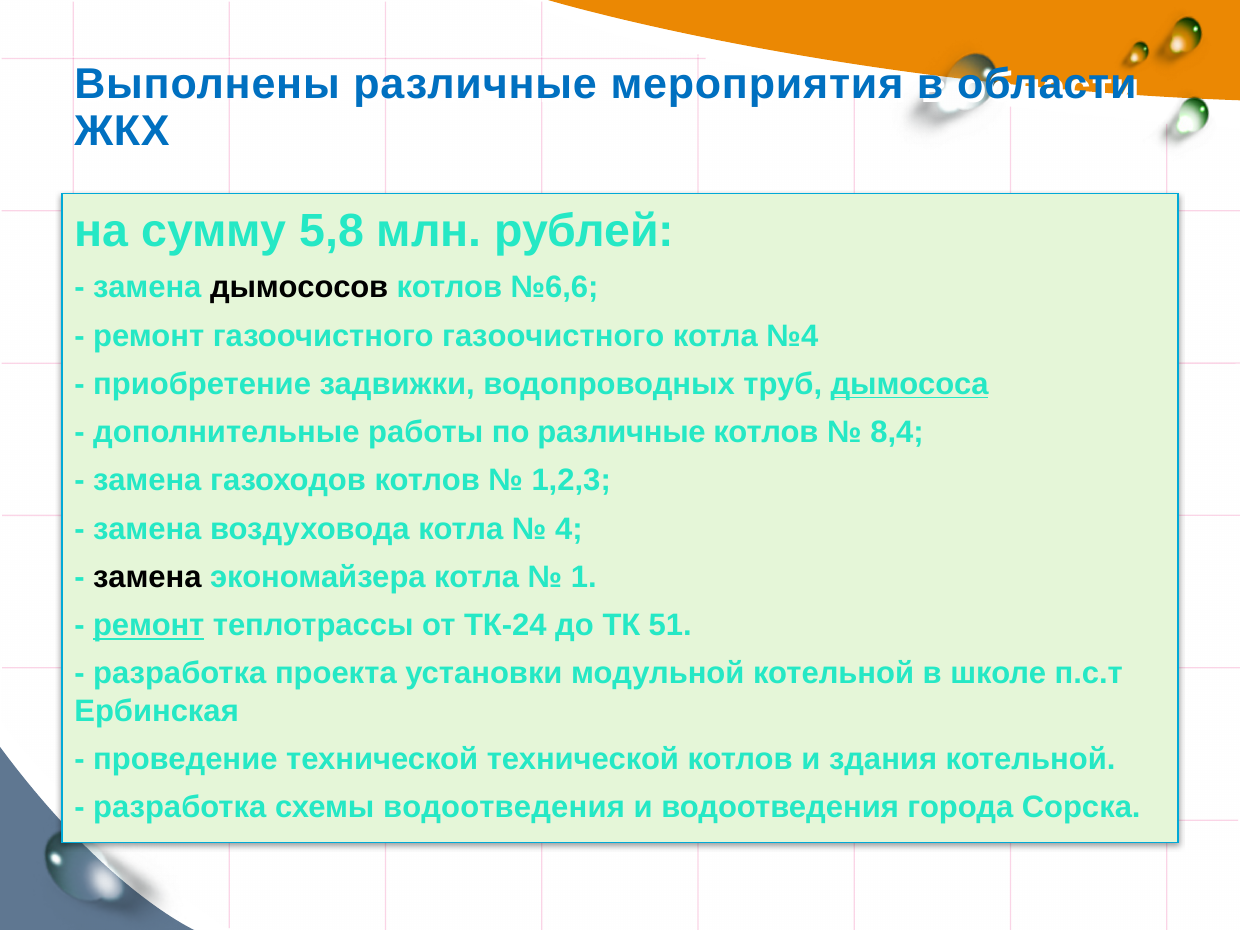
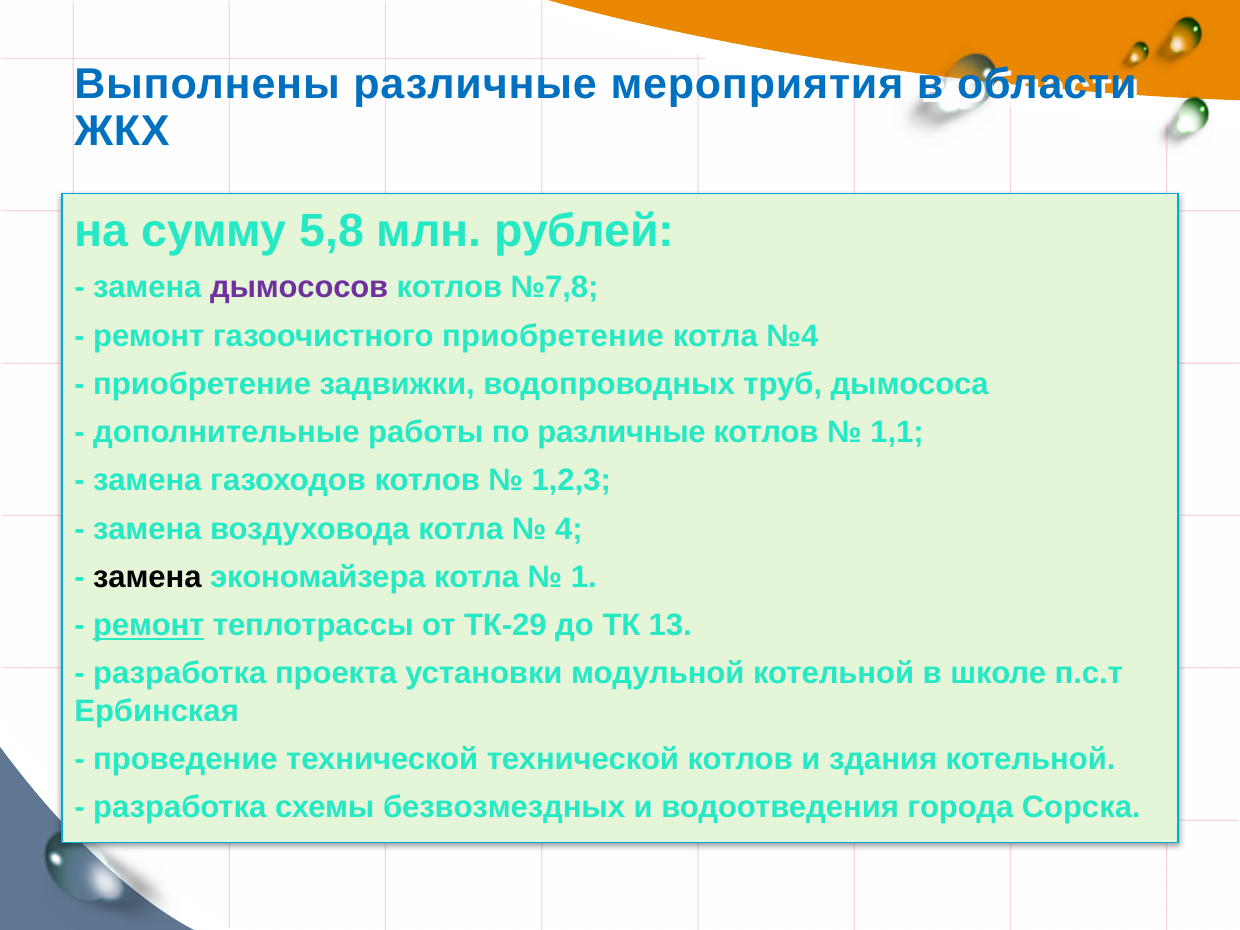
дымососов colour: black -> purple (299, 288)
№6,6: №6,6 -> №7,8 (555, 288)
газоочистного газоочистного: газоочистного -> приобретение (553, 336)
дымососа underline: present -> none (910, 384)
8,4: 8,4 -> 1,1 (897, 432)
ТК-24: ТК-24 -> ТК-29 (505, 625)
51: 51 -> 13 (670, 625)
схемы водоотведения: водоотведения -> безвозмездных (504, 807)
